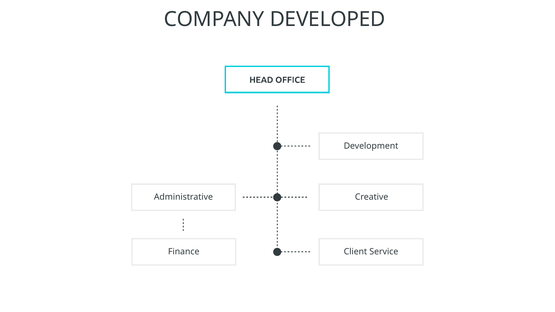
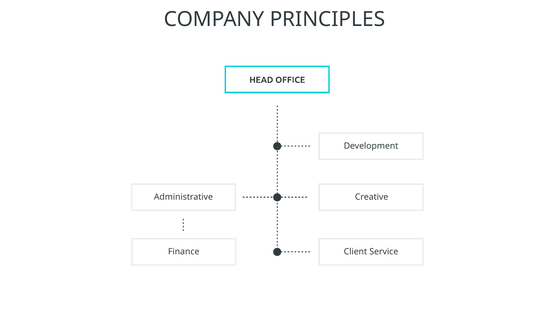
DEVELOPED: DEVELOPED -> PRINCIPLES (327, 19)
